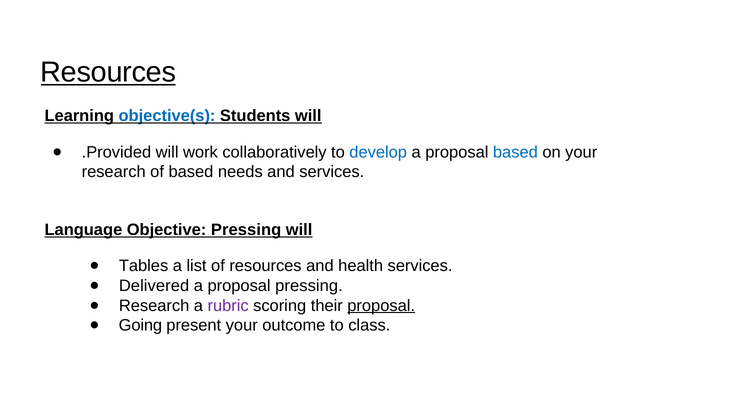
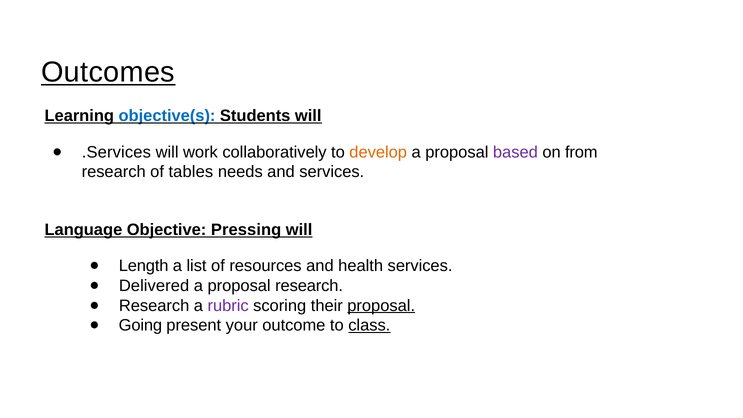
Resources: Resources -> Outcomes (108, 72)
.Provided: .Provided -> .Services (116, 152)
develop colour: blue -> orange (378, 152)
based colour: blue -> purple (515, 152)
on your: your -> from (581, 152)
of based: based -> tables (191, 172)
Tables: Tables -> Length (144, 266)
proposal pressing: pressing -> research (309, 286)
class underline: none -> present (369, 325)
